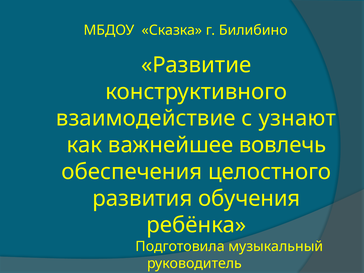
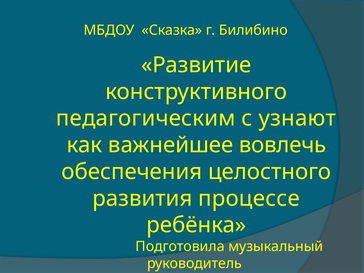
взаимодействие: взаимодействие -> педагогическим (146, 118)
обучения: обучения -> процессе (249, 198)
